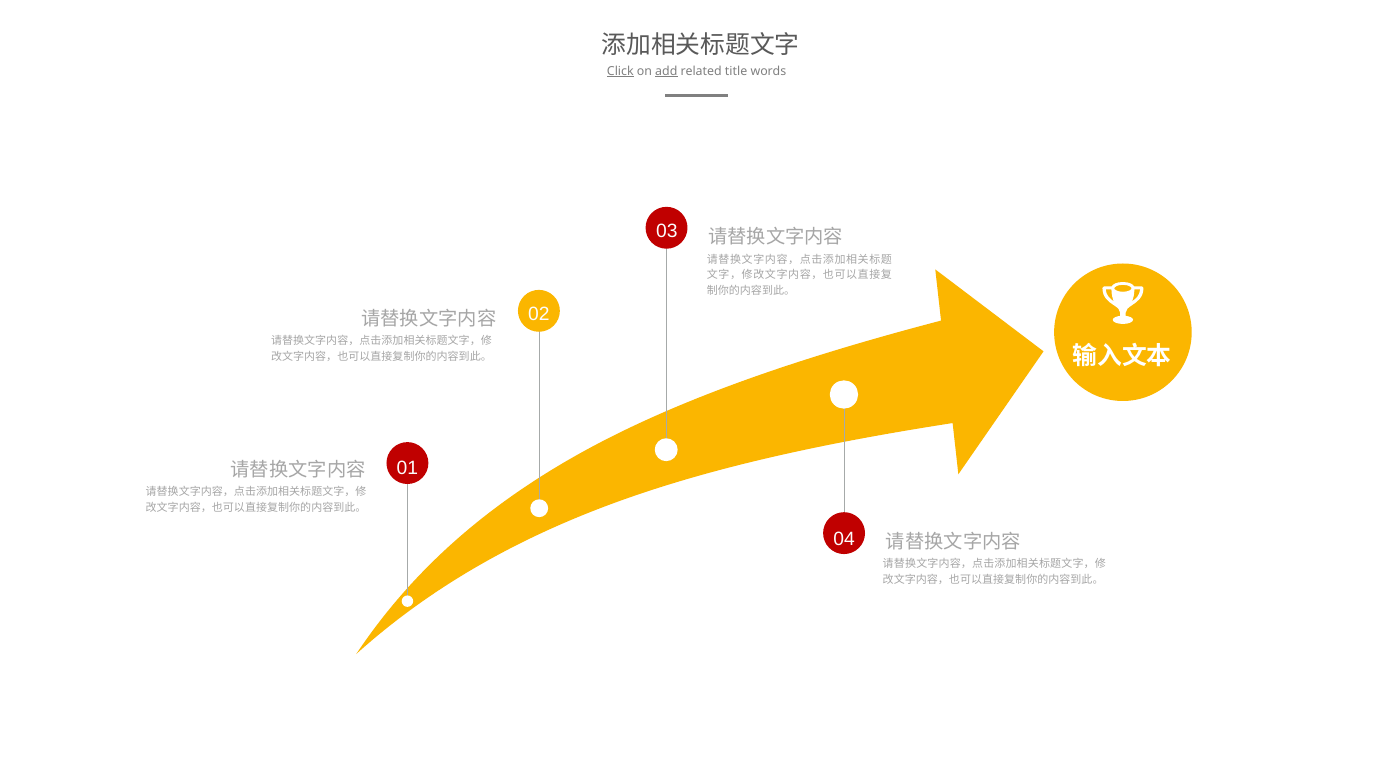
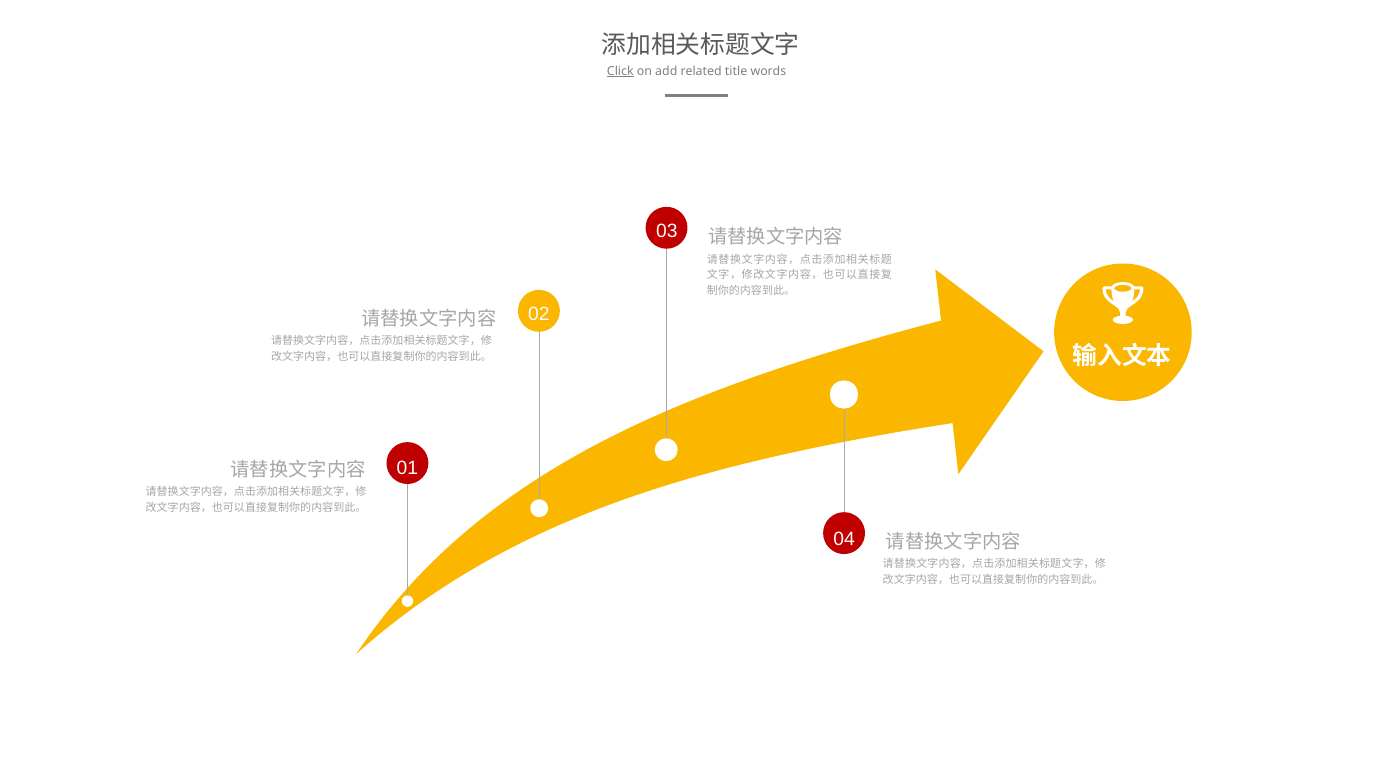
add underline: present -> none (666, 71)
